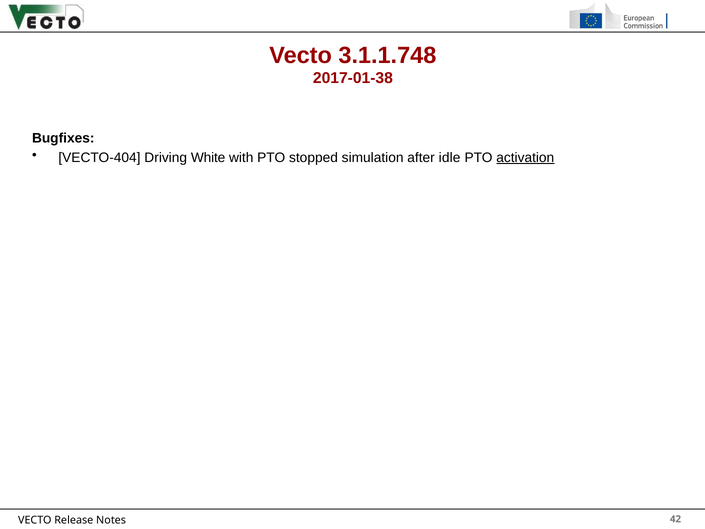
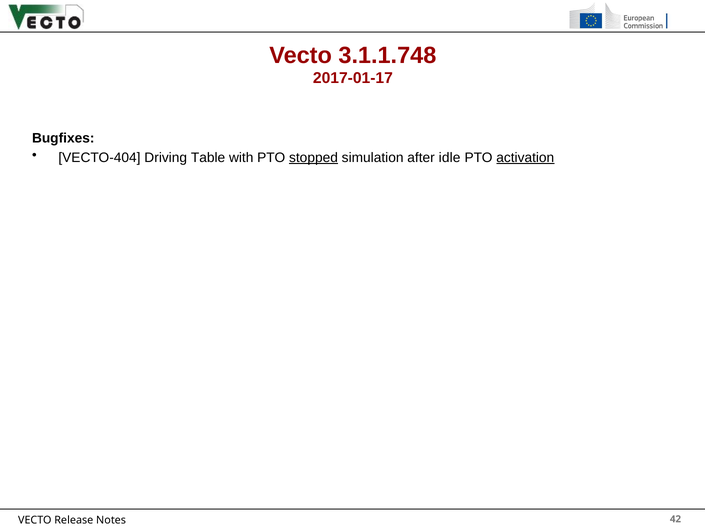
2017-01-38: 2017-01-38 -> 2017-01-17 (353, 78)
White: White -> Table (208, 157)
stopped underline: none -> present (314, 157)
